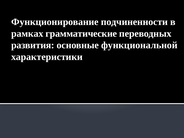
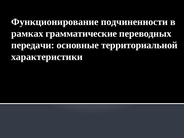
развития: развития -> передачи (33, 45)
функциональной: функциональной -> территориальной (139, 45)
